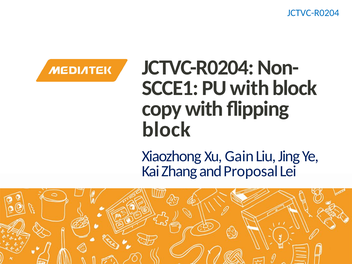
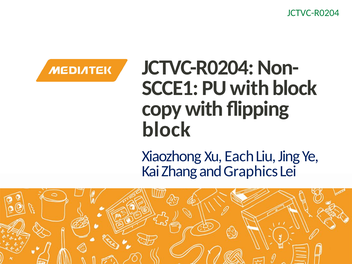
JCTVC-R0204 colour: blue -> green (313, 13)
Gain: Gain -> Each (239, 156)
Proposal: Proposal -> Graphics (251, 171)
